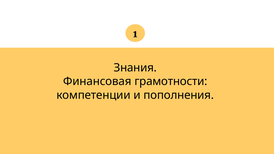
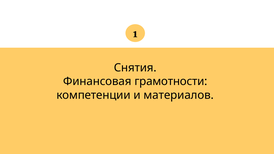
Знания: Знания -> Снятия (135, 68)
пополнения: пополнения -> материалов (179, 95)
